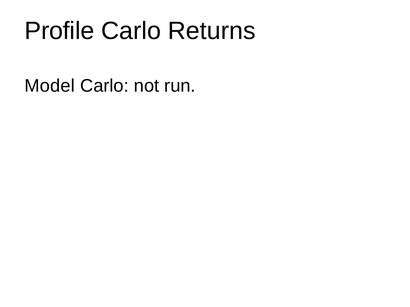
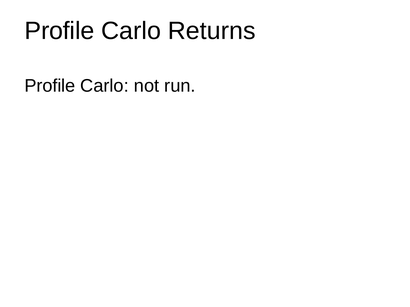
Model: Model -> Profile (50, 86)
